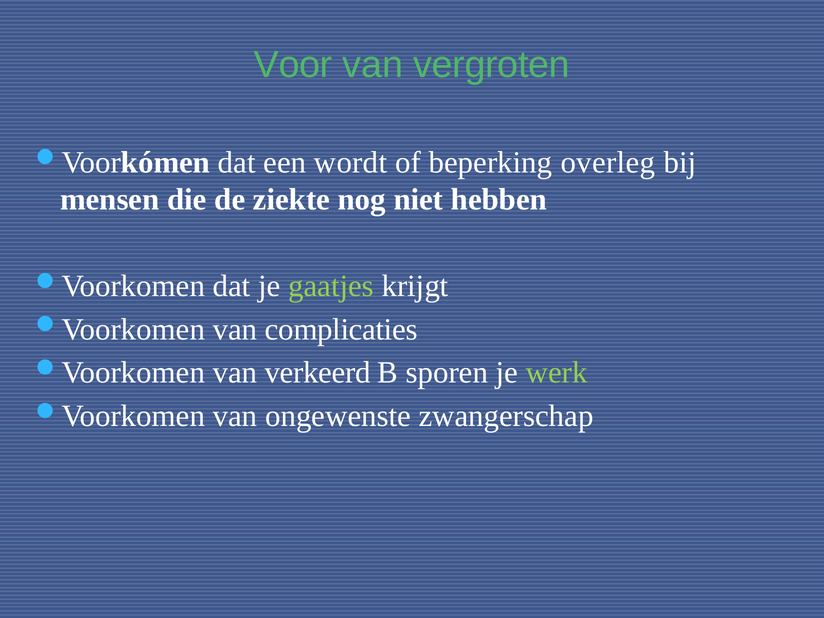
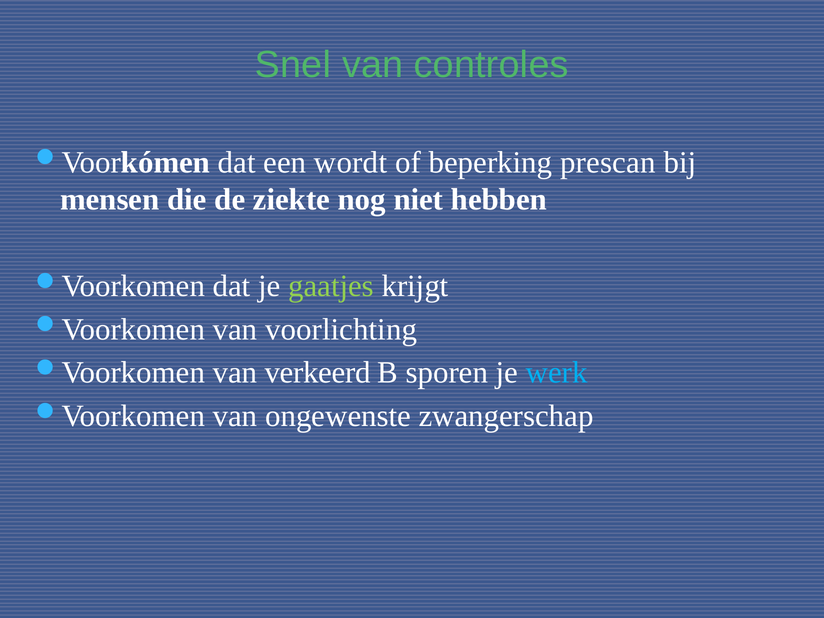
Voor: Voor -> Snel (293, 65)
vergroten: vergroten -> controles (491, 65)
overleg: overleg -> prescan (608, 162)
complicaties: complicaties -> voorlichting (341, 329)
werk colour: light green -> light blue (557, 373)
